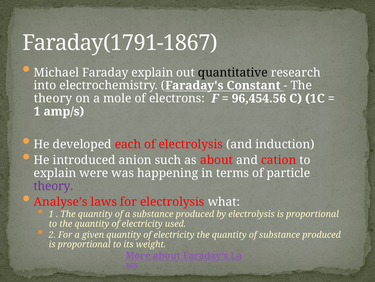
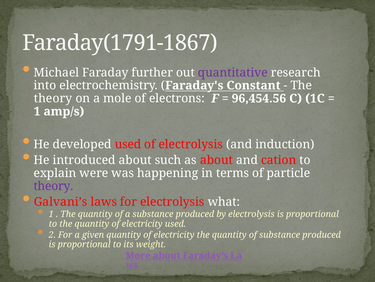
Faraday explain: explain -> further (152, 72)
quantitative colour: black -> purple (233, 72)
developed each: each -> used (128, 144)
introduced anion: anion -> about (135, 160)
Analyse’s: Analyse’s -> Galvani’s (61, 201)
